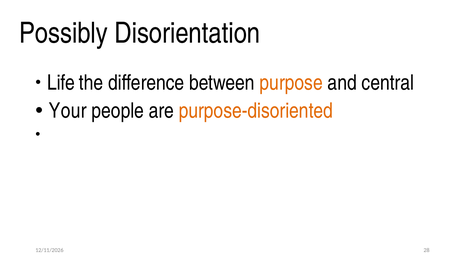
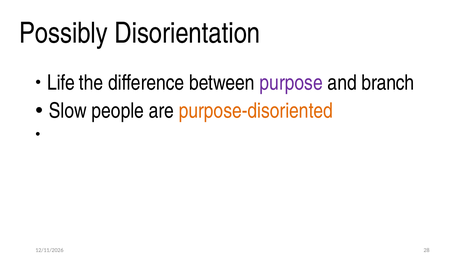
purpose colour: orange -> purple (291, 83)
central: central -> branch (388, 83)
Your: Your -> Slow (68, 111)
